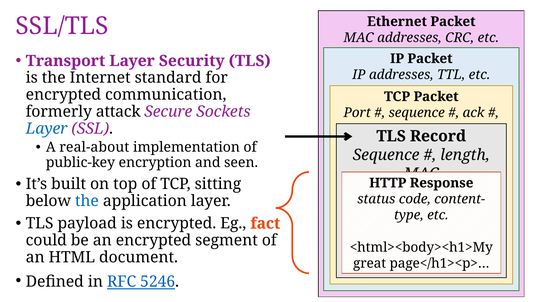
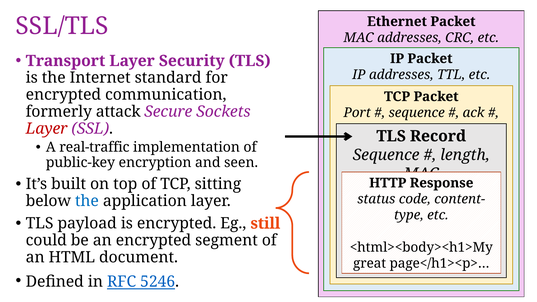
Layer colour: blue -> red (47, 129)
real-about: real-about -> real-traffic (94, 147)
fact: fact -> still (265, 224)
